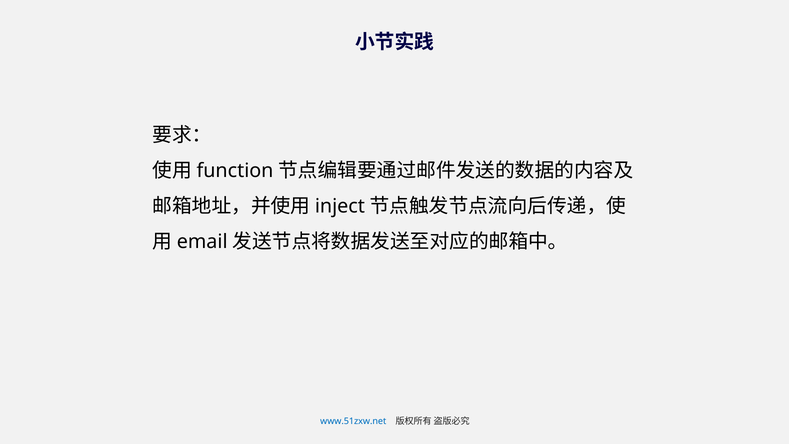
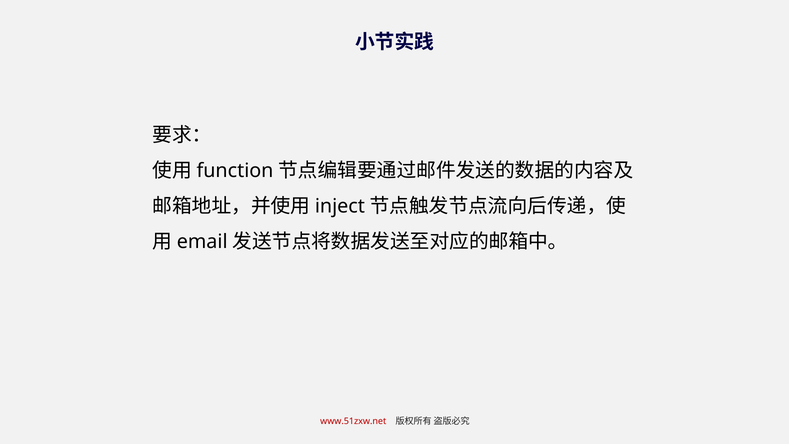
www.51zxw.net colour: blue -> red (353, 421)
